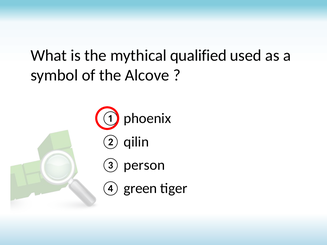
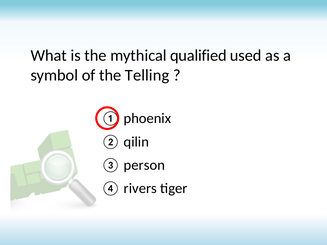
Alcove: Alcove -> Telling (147, 75)
green: green -> rivers (140, 189)
